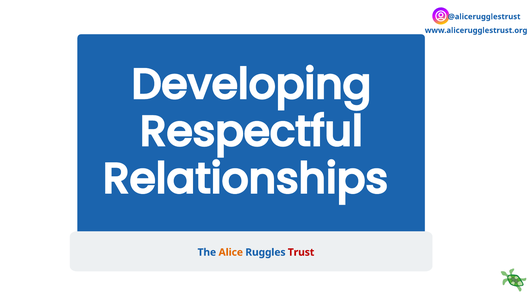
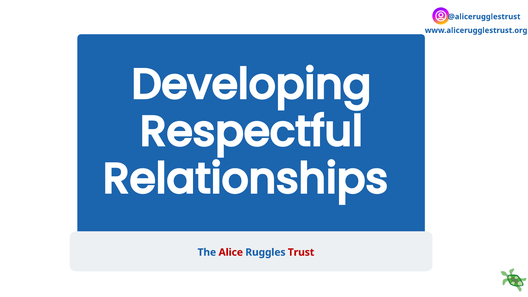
Alice colour: orange -> red (231, 252)
